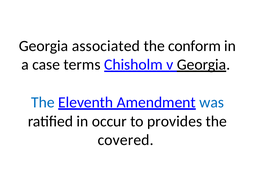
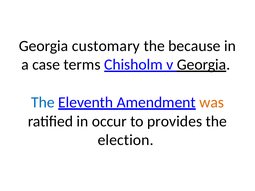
associated: associated -> customary (106, 46)
conform: conform -> because (194, 46)
was colour: blue -> orange (212, 102)
covered: covered -> election (126, 140)
